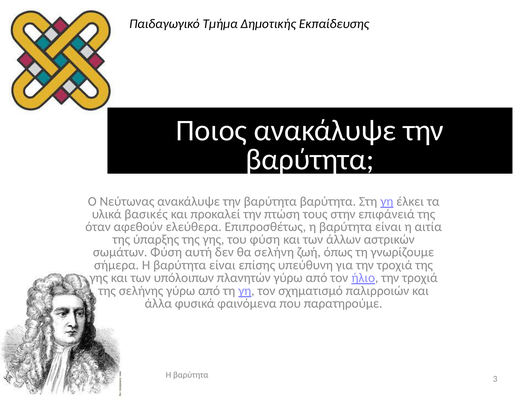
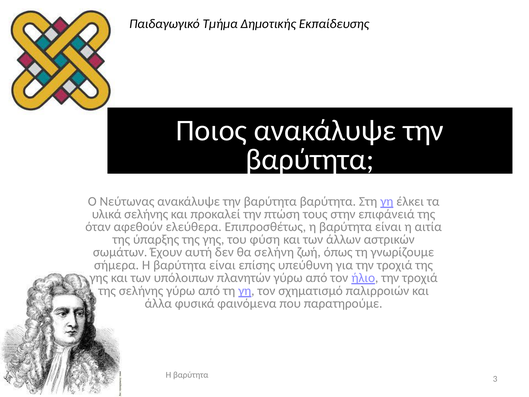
υλικά βασικές: βασικές -> σελήνης (146, 214)
σωμάτων Φύση: Φύση -> Έχουν (166, 252)
